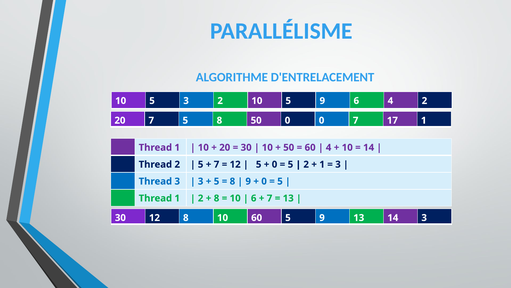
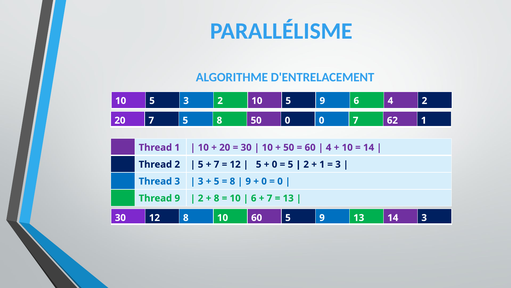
17: 17 -> 62 (392, 120)
5: 5 -> 0 (280, 181)
1: 1 -> 9 (177, 198)
